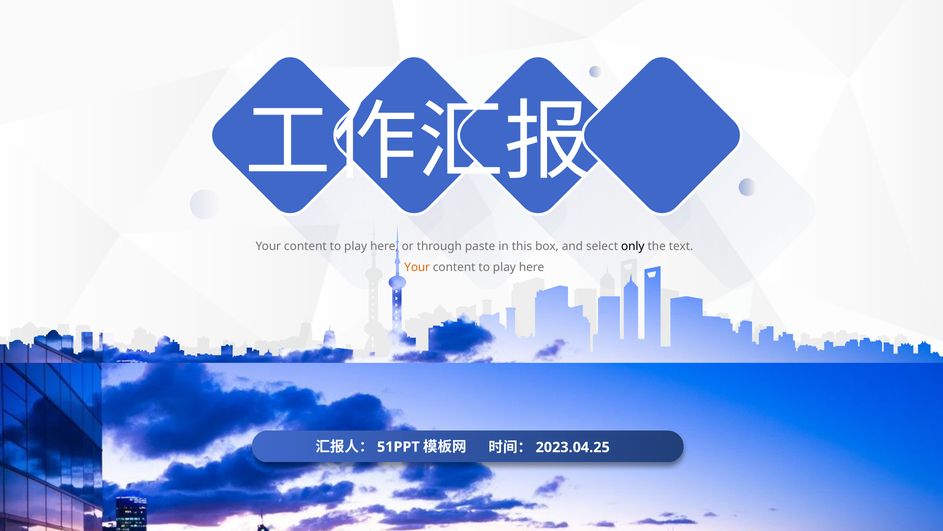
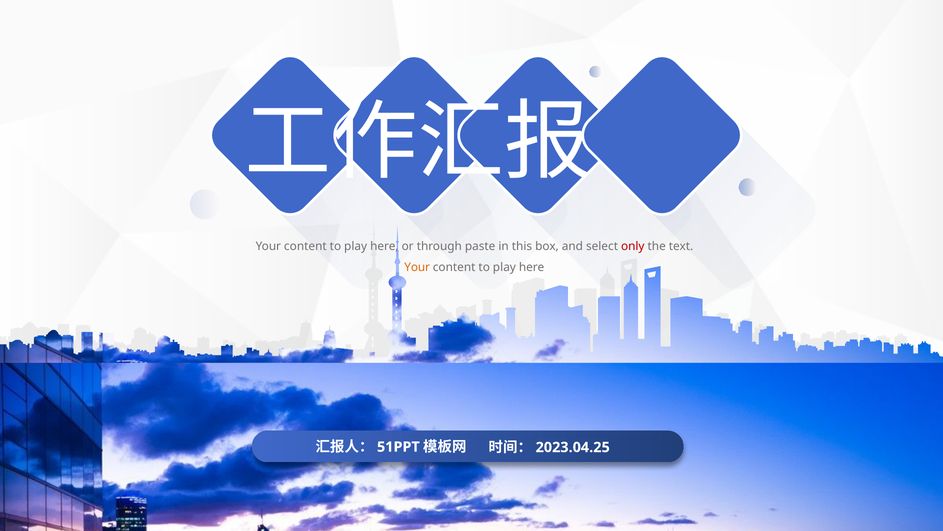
only colour: black -> red (633, 246)
